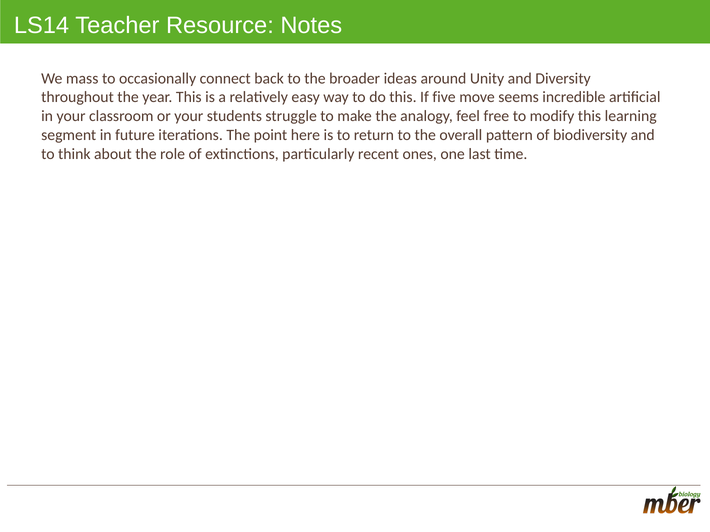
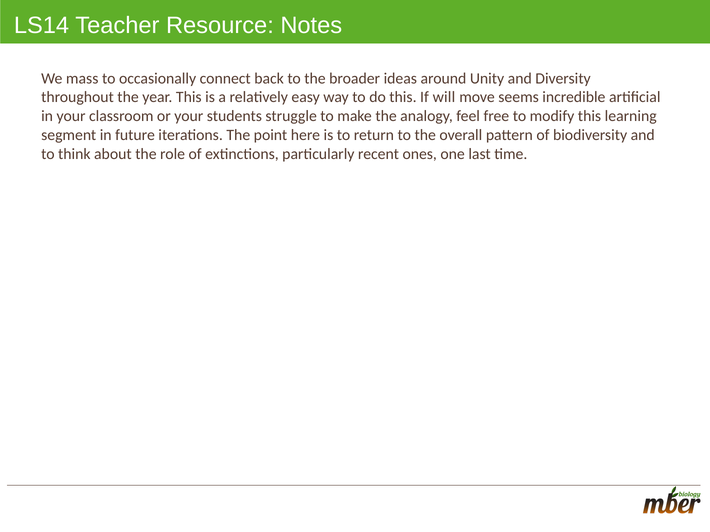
five: five -> will (444, 97)
